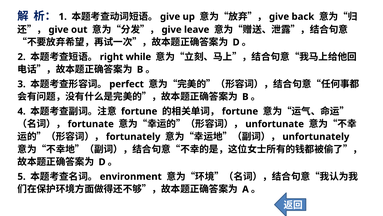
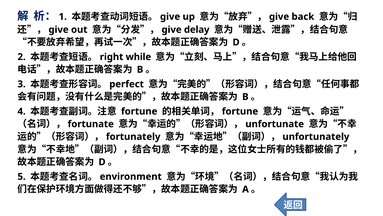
leave: leave -> delay (197, 30)
